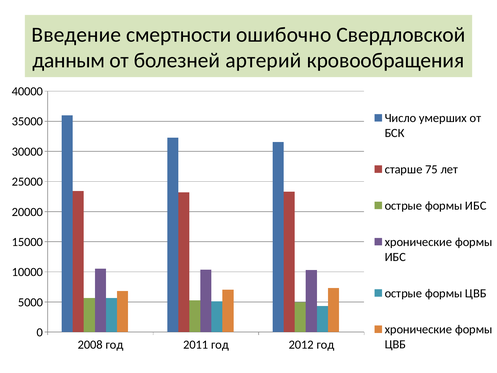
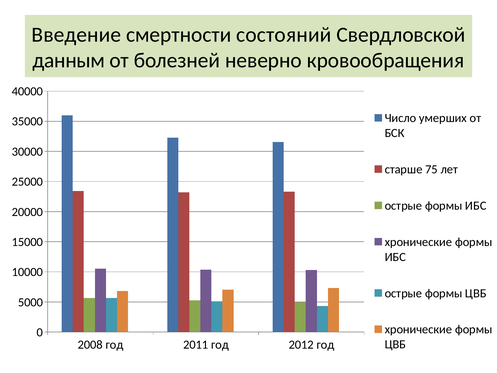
ошибочно: ошибочно -> состояний (284, 35)
артерий: артерий -> неверно (263, 60)
